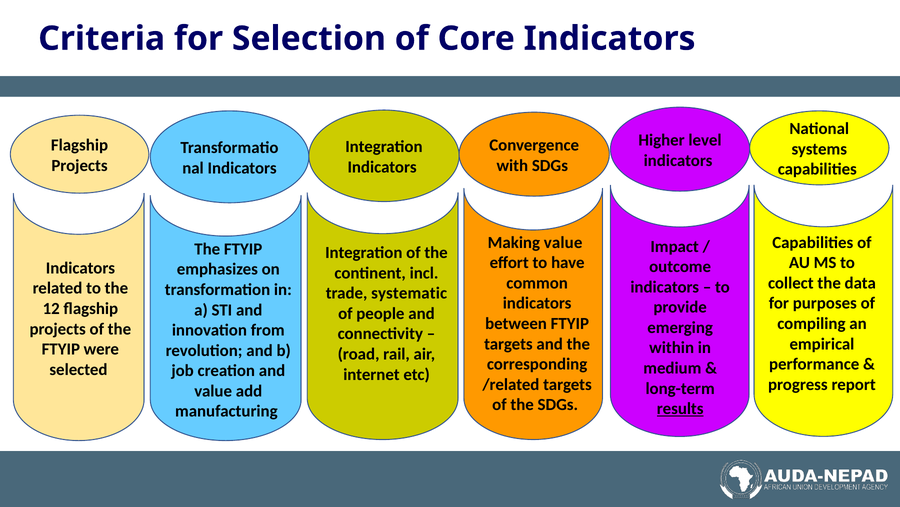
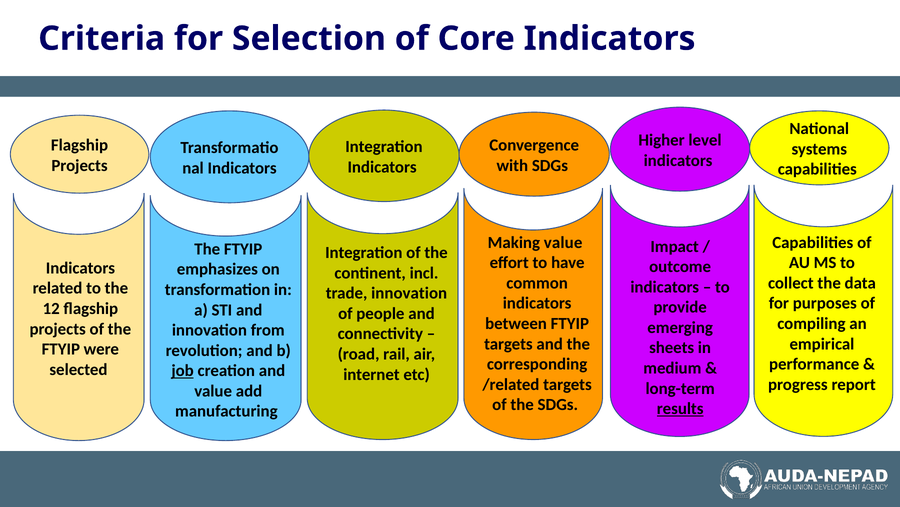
trade systematic: systematic -> innovation (409, 293)
within: within -> sheets (672, 347)
job underline: none -> present (183, 370)
